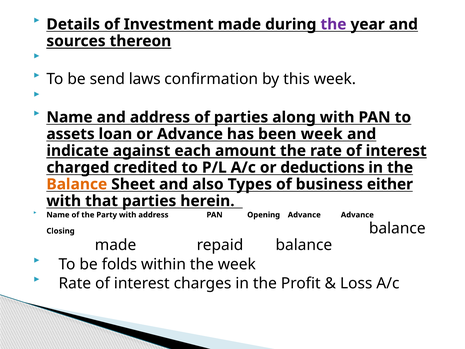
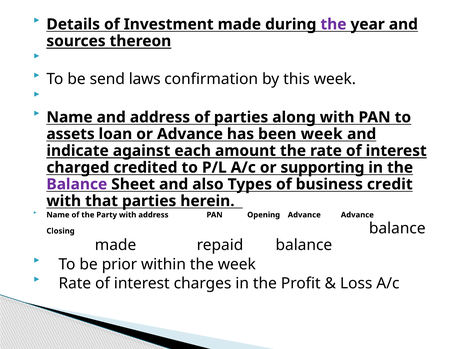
deductions: deductions -> supporting (322, 167)
Balance colour: orange -> purple (77, 184)
either: either -> credit (390, 184)
folds: folds -> prior (119, 264)
